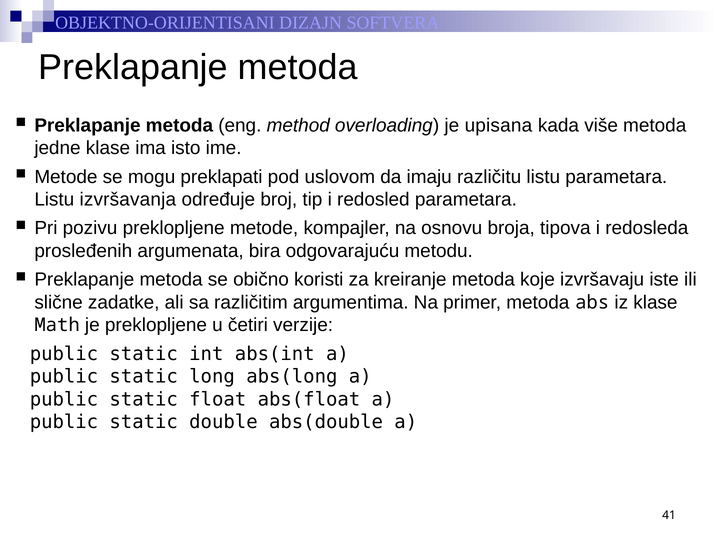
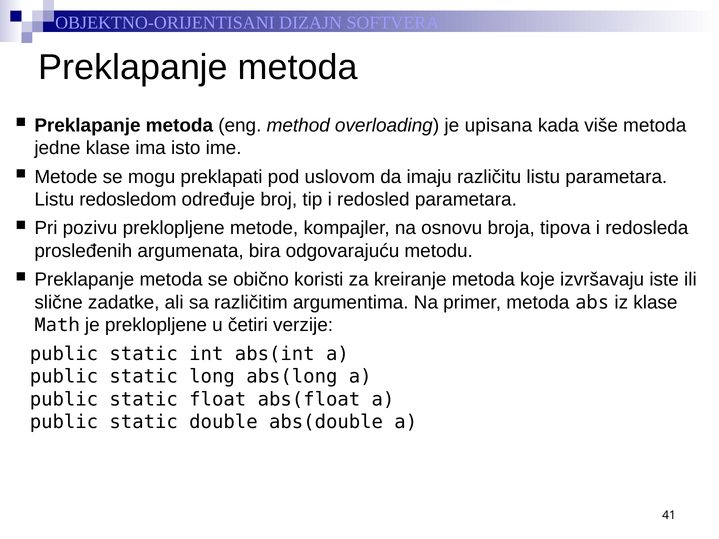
izvršavanja: izvršavanja -> redosledom (128, 200)
